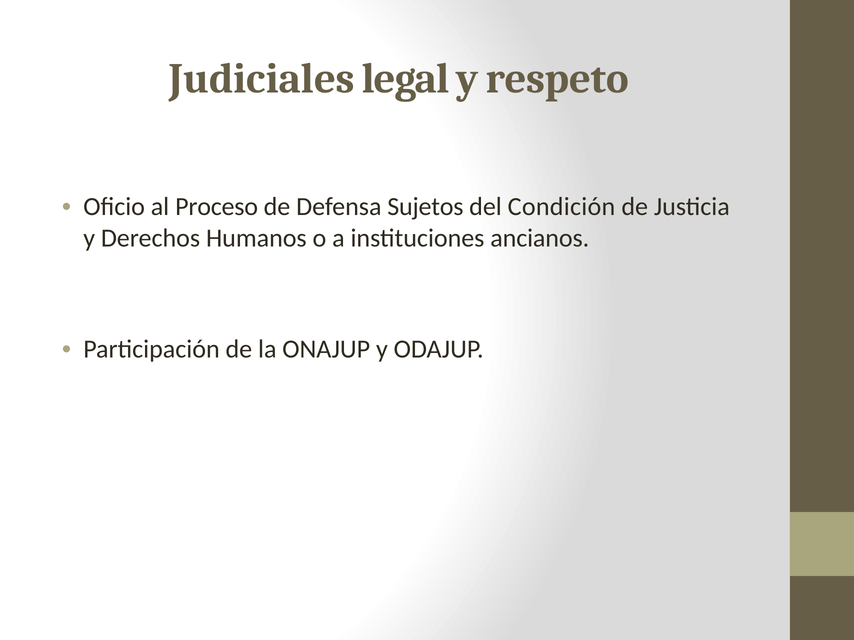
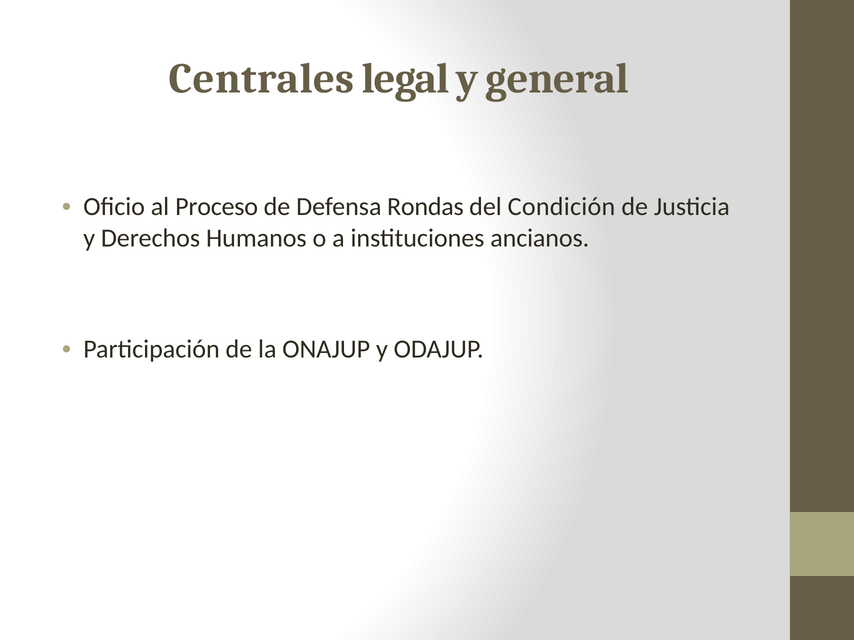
Judiciales: Judiciales -> Centrales (262, 79)
respeto: respeto -> general (557, 79)
Sujetos: Sujetos -> Rondas (425, 207)
